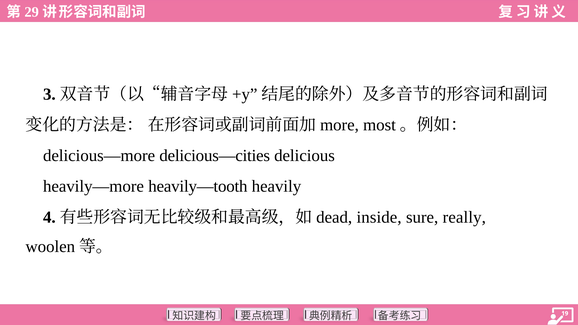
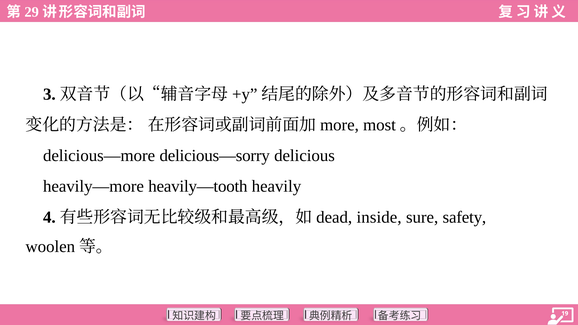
delicious—cities: delicious—cities -> delicious—sorry (215, 156)
really: really -> safety (464, 217)
